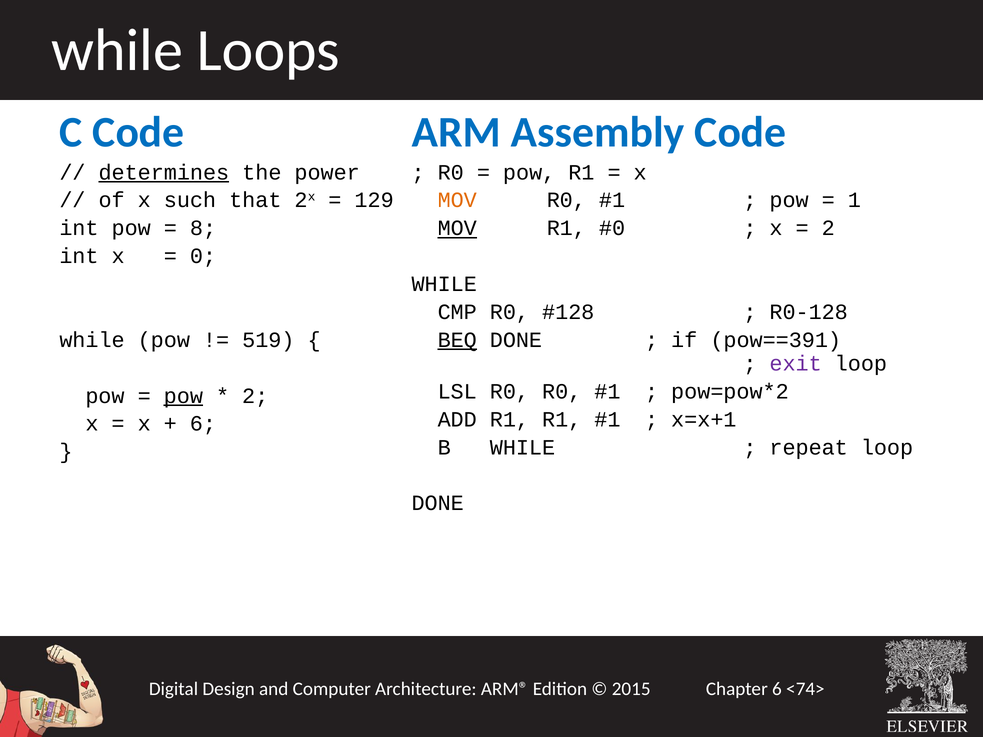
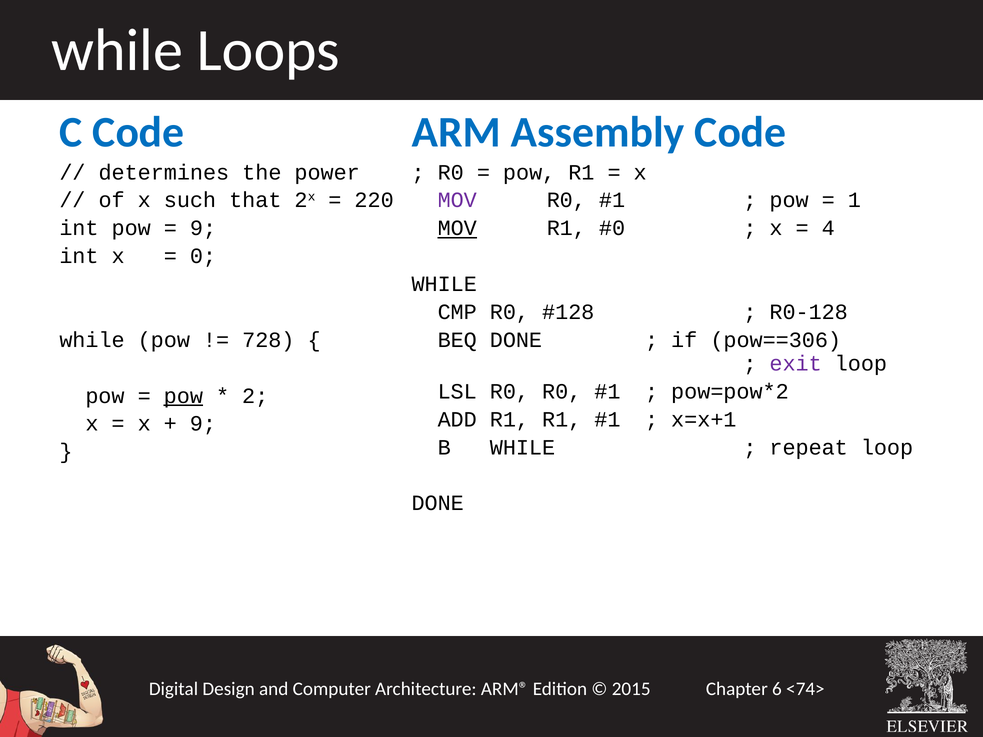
determines underline: present -> none (164, 172)
129: 129 -> 220 (374, 200)
MOV colour: orange -> purple (457, 200)
8: 8 -> 9 (203, 228)
2: 2 -> 4 (828, 228)
519: 519 -> 728 (268, 340)
BEQ underline: present -> none (457, 340)
pow==391: pow==391 -> pow==306 (776, 340)
6: 6 -> 9 (203, 424)
